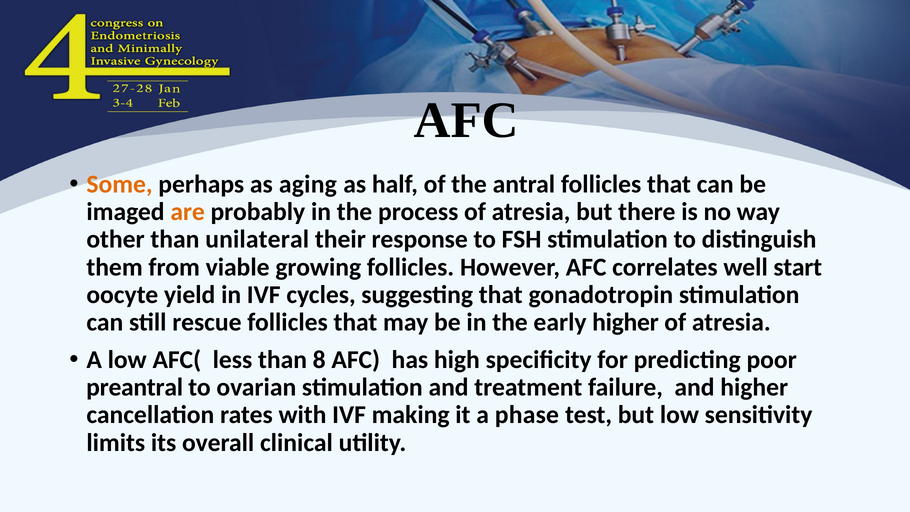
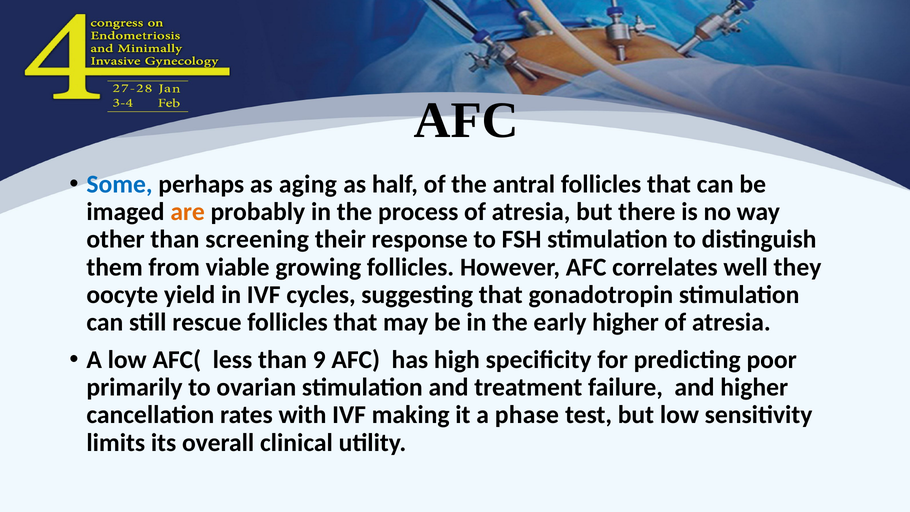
Some colour: orange -> blue (119, 184)
unilateral: unilateral -> screening (257, 239)
start: start -> they (798, 267)
8: 8 -> 9 (319, 360)
preantral: preantral -> primarily (135, 387)
